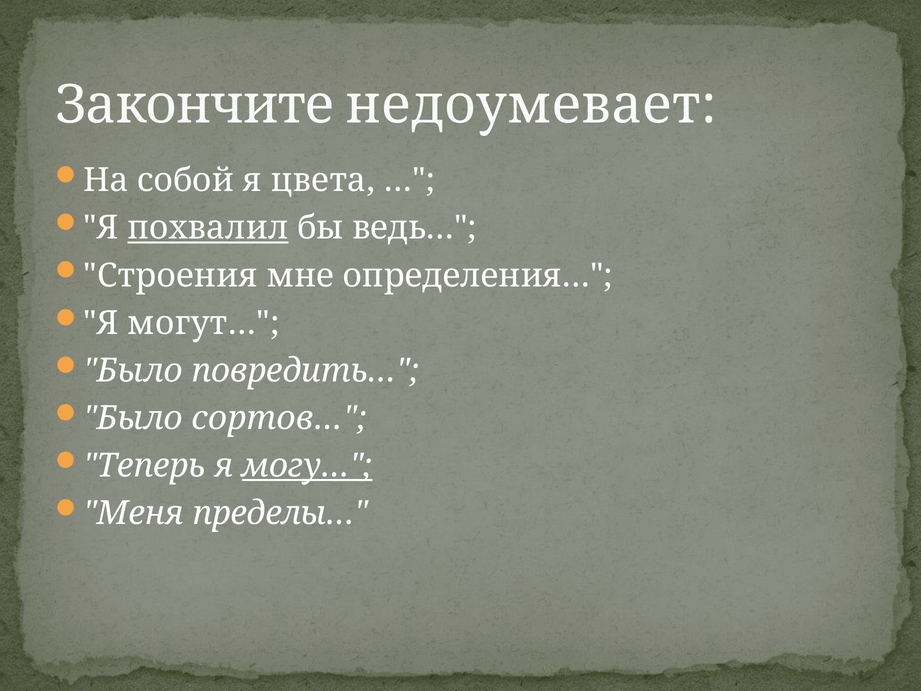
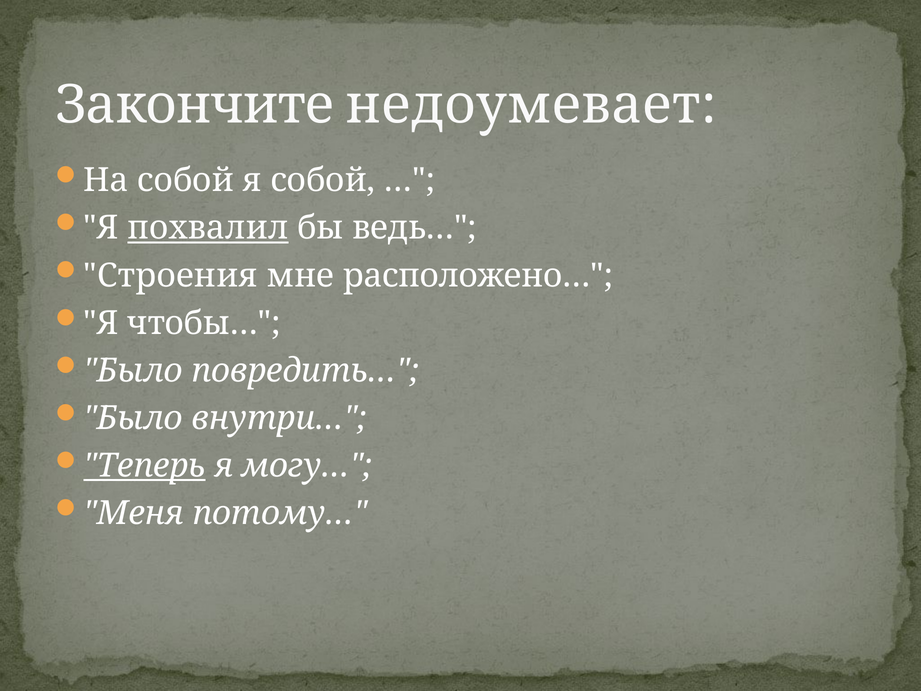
я цвета: цвета -> собой (323, 180)
определения…: определения… -> расположено… (478, 275)
могут…: могут… -> чтобы… (204, 323)
сортов…: сортов… -> внутри… (279, 418)
Теперь underline: none -> present (145, 466)
могу… underline: present -> none (307, 466)
пределы…: пределы… -> потому… (280, 513)
